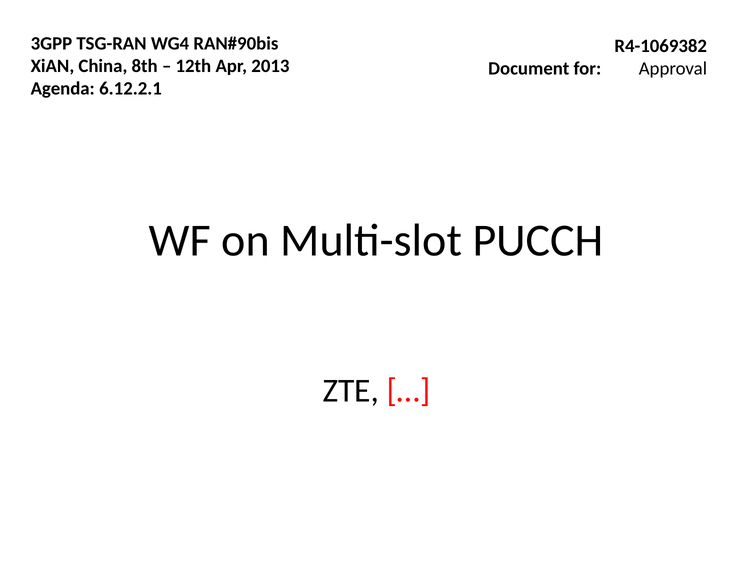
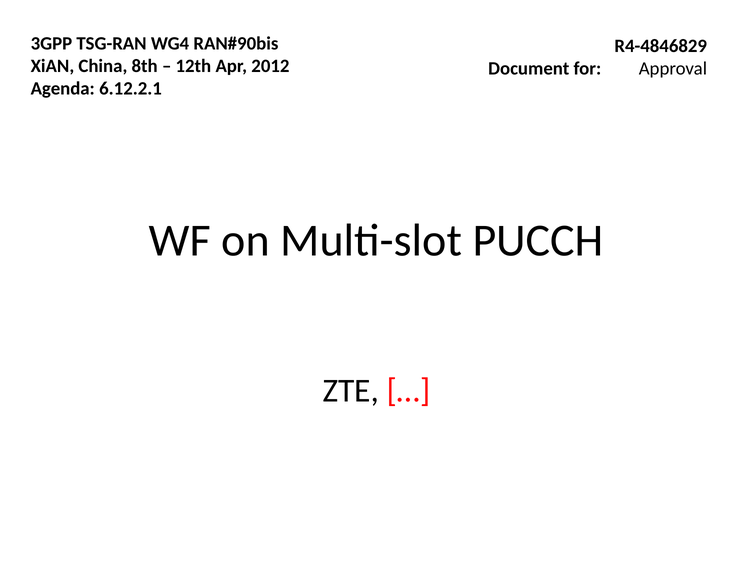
R4-1069382: R4-1069382 -> R4-4846829 (661, 46)
2013: 2013 -> 2012 (270, 66)
